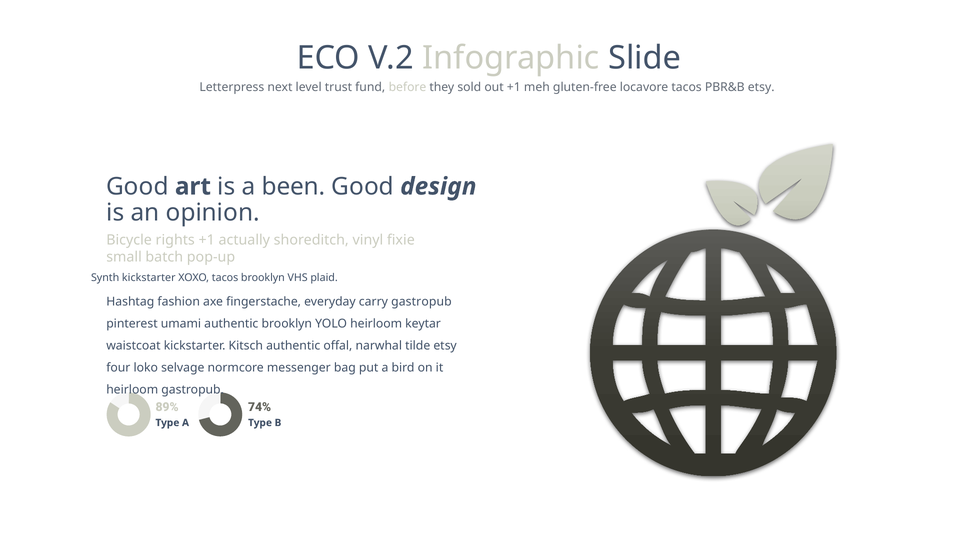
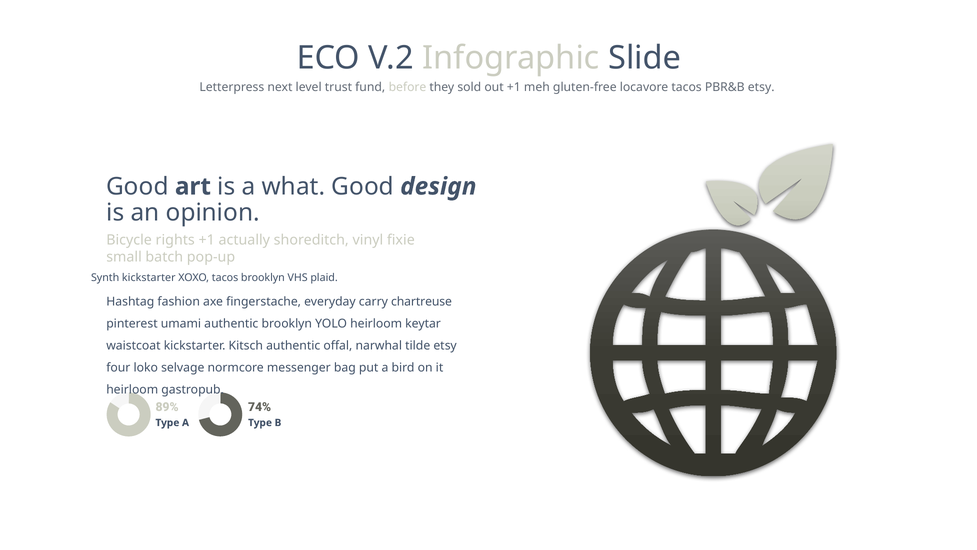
been: been -> what (293, 186)
carry gastropub: gastropub -> chartreuse (422, 301)
